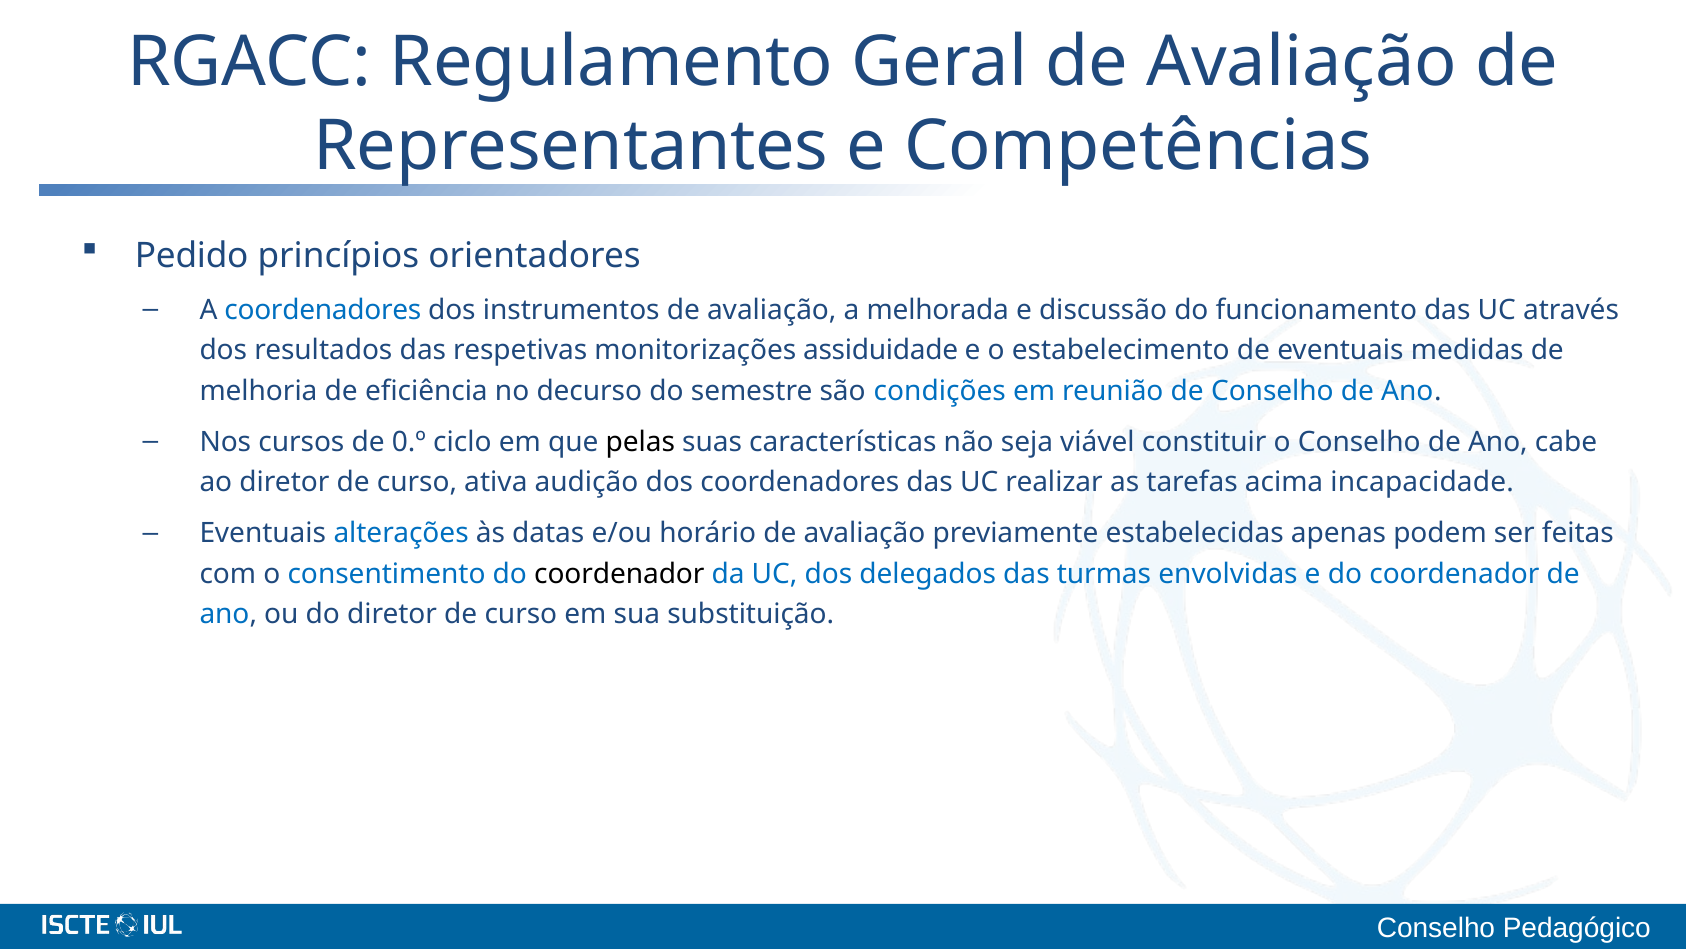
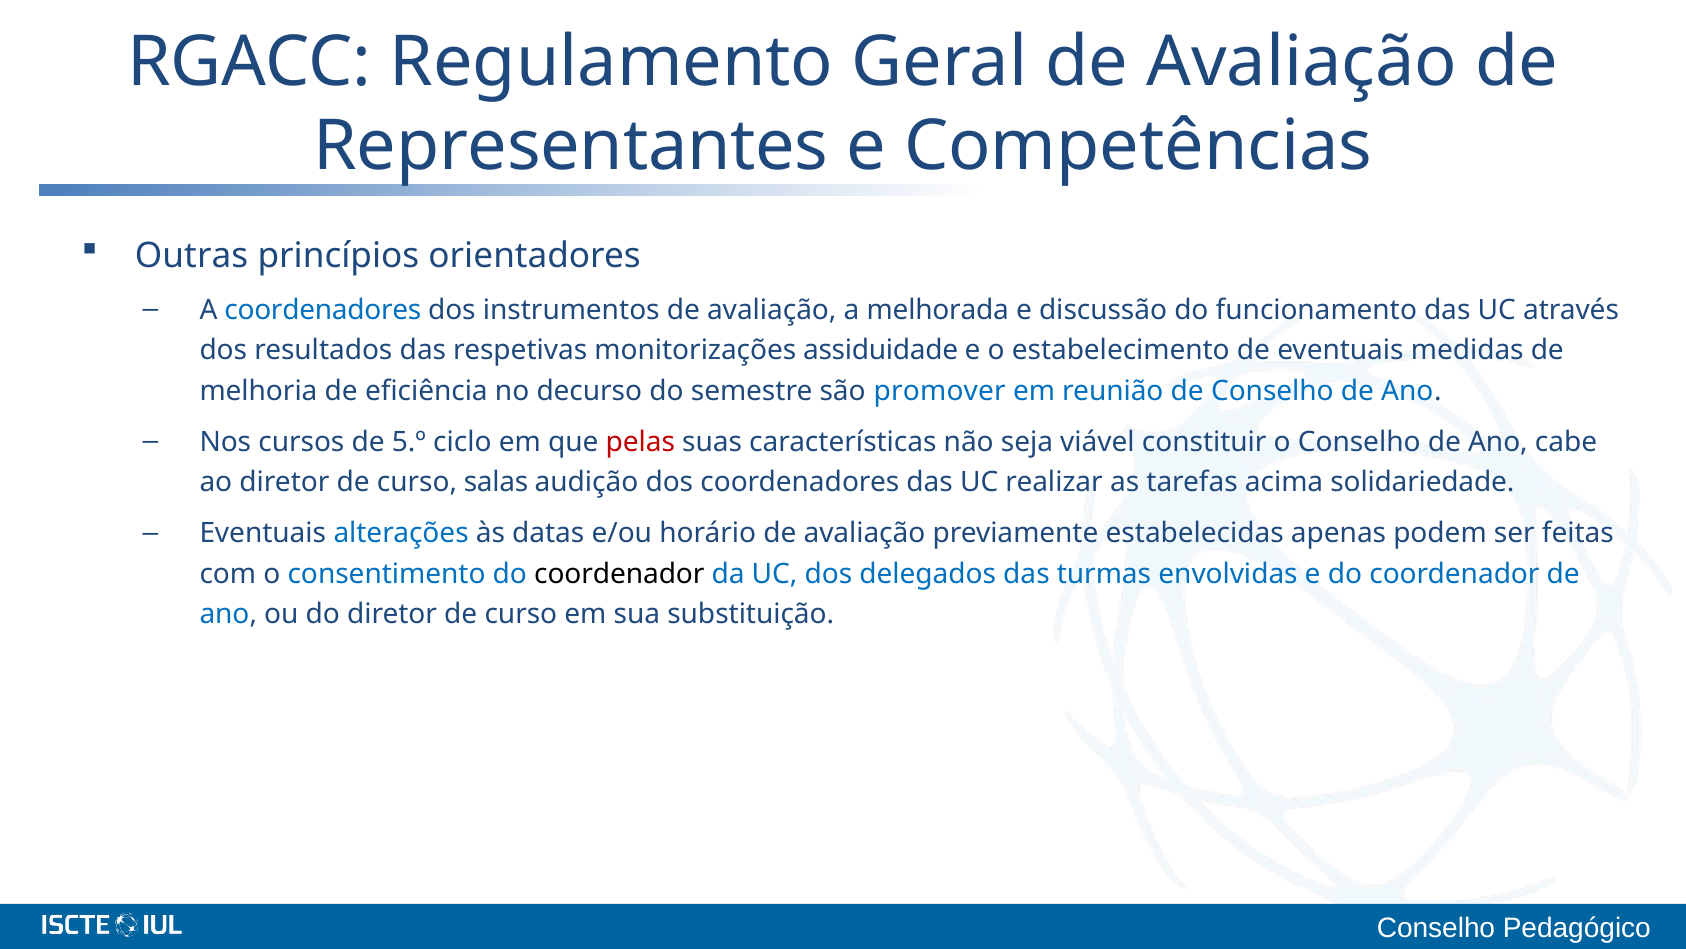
Pedido: Pedido -> Outras (192, 255)
condições: condições -> promover (940, 391)
0.º: 0.º -> 5.º (409, 442)
pelas colour: black -> red (640, 442)
ativa: ativa -> salas (496, 482)
incapacidade: incapacidade -> solidariedade (1422, 482)
